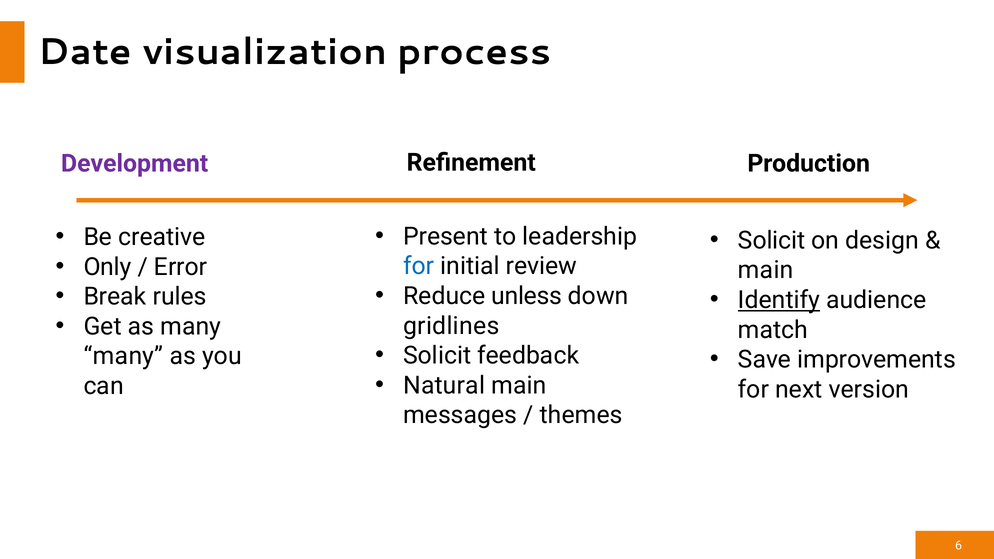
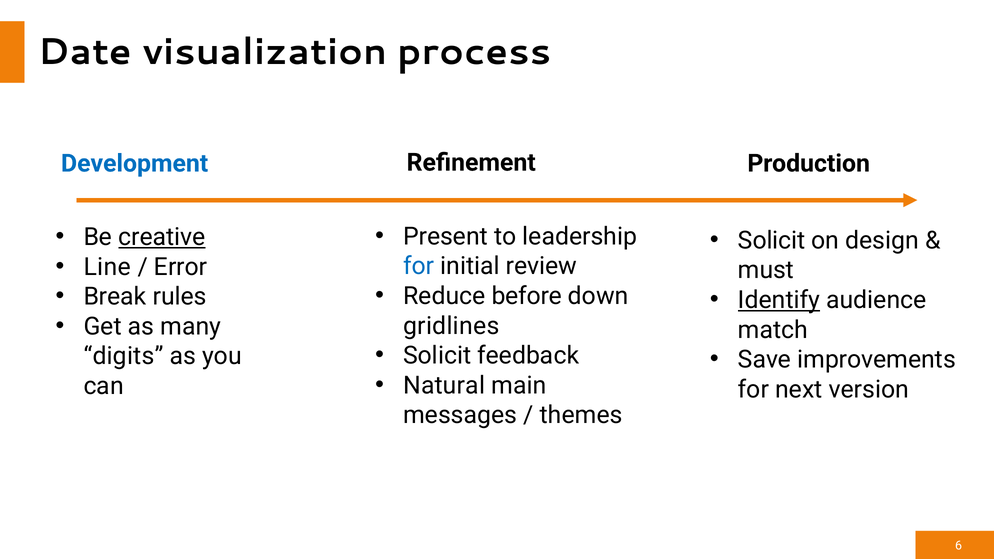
Development colour: purple -> blue (135, 163)
creative underline: none -> present (162, 237)
Only: Only -> Line (107, 267)
main: main -> must (766, 270)
unless: unless -> before (527, 296)
many: many -> digits (124, 356)
